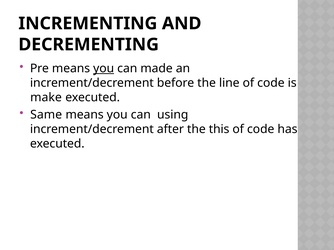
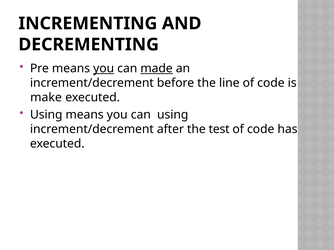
made underline: none -> present (157, 69)
Same: Same -> Using (46, 115)
this: this -> test (219, 129)
